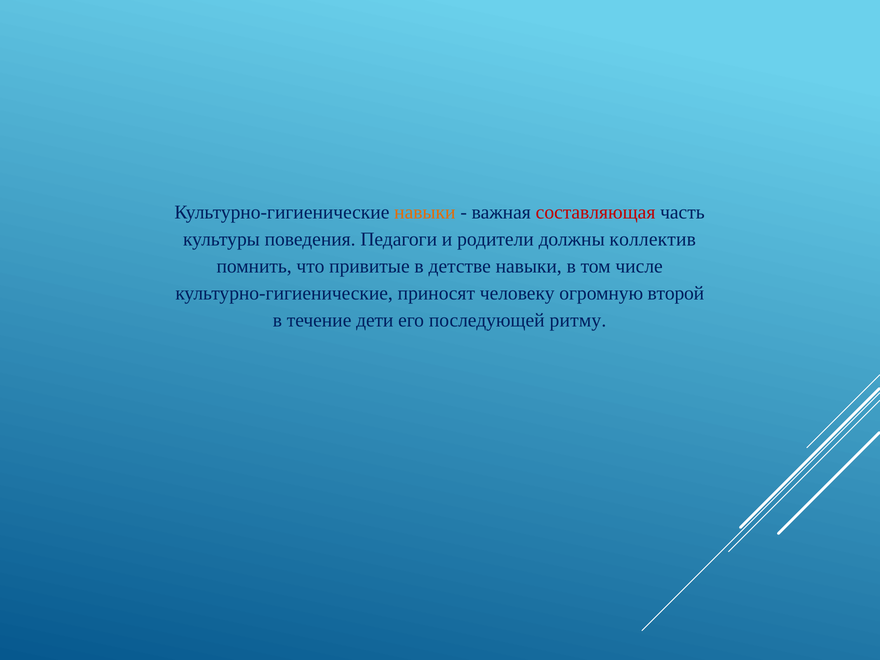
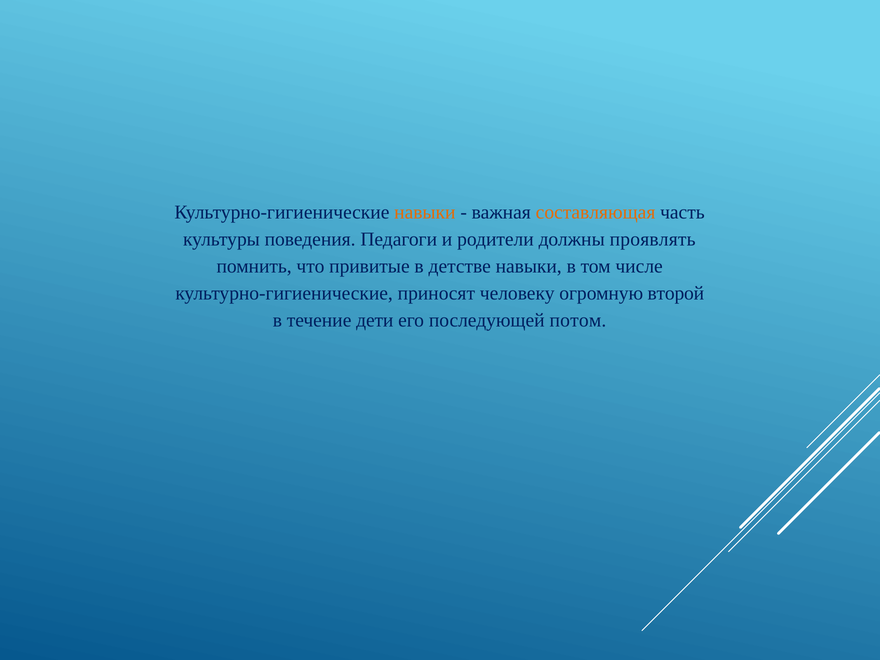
составляющая colour: red -> orange (596, 212)
коллектив: коллектив -> проявлять (653, 239)
ритму: ритму -> потом (578, 320)
